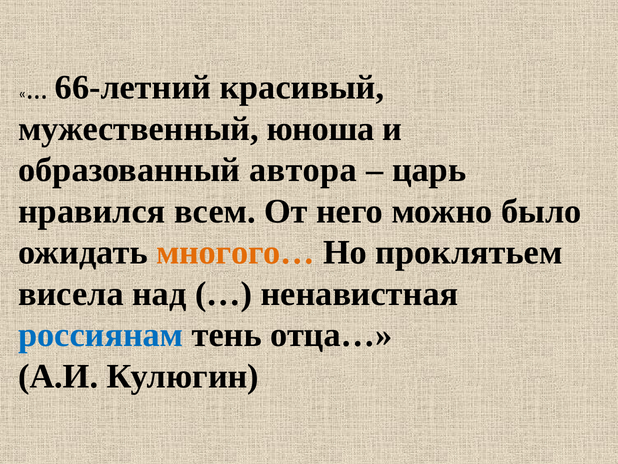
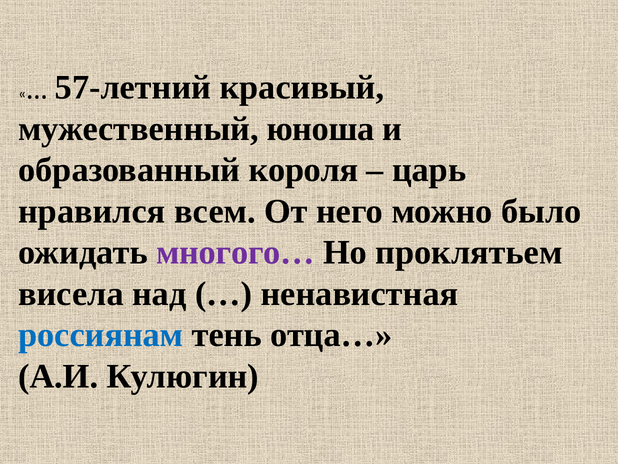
66-летний: 66-летний -> 57-летний (133, 87)
автора: автора -> короля (303, 170)
многого… colour: orange -> purple (235, 252)
